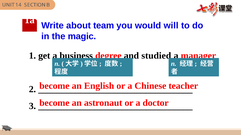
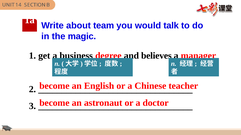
will: will -> talk (171, 26)
studied: studied -> believes (156, 56)
